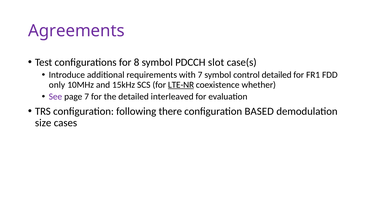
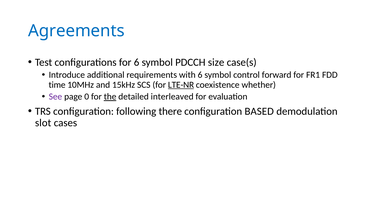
Agreements colour: purple -> blue (76, 31)
for 8: 8 -> 6 (137, 62)
slot: slot -> size (216, 62)
with 7: 7 -> 6 (200, 75)
control detailed: detailed -> forward (277, 75)
only: only -> time (57, 85)
page 7: 7 -> 0 (87, 97)
the underline: none -> present (110, 97)
size: size -> slot (43, 123)
